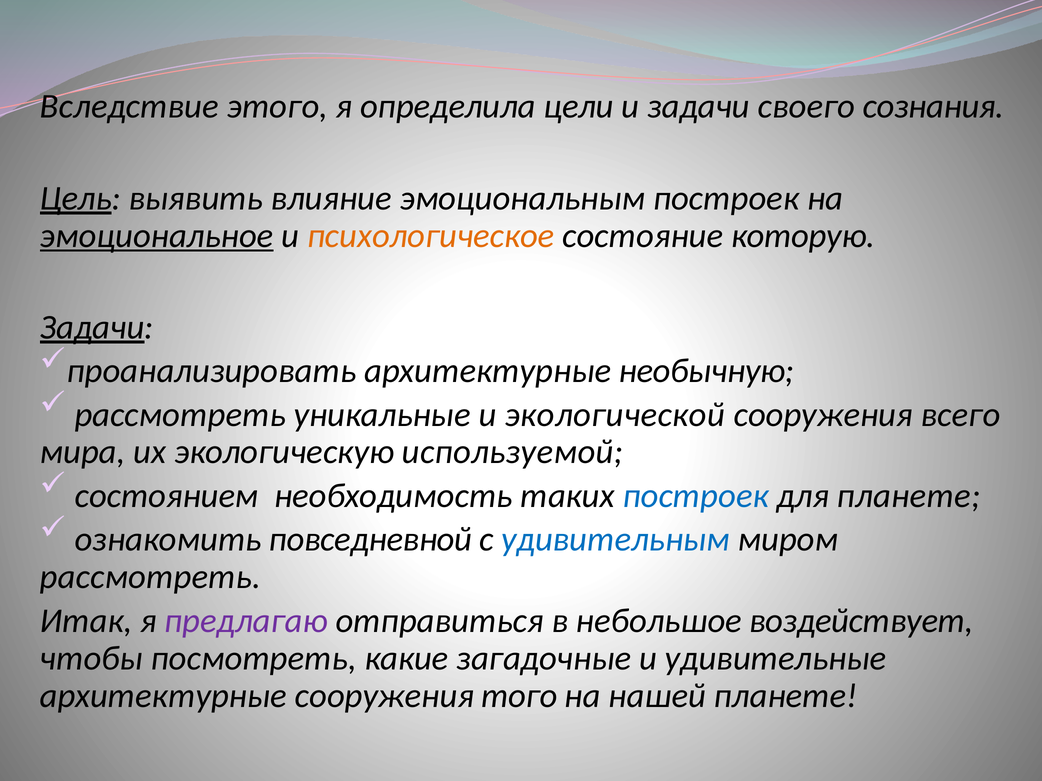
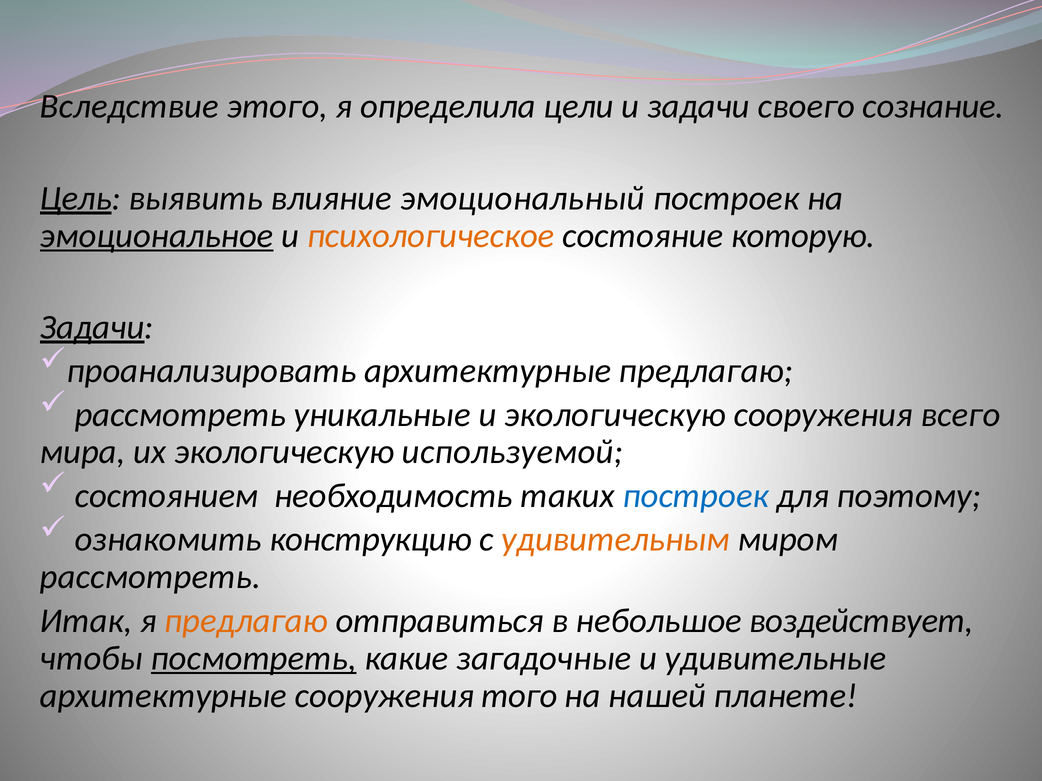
сознания: сознания -> сознание (933, 107)
эмоциональным: эмоциональным -> эмоциональный (522, 198)
архитектурные необычную: необычную -> предлагаю (706, 371)
и экологической: экологической -> экологическую (615, 415)
для планете: планете -> поэтому (909, 496)
повседневной: повседневной -> конструкцию (371, 540)
удивительным colour: blue -> orange (616, 540)
предлагаю colour: purple -> orange (246, 621)
посмотреть underline: none -> present (254, 658)
